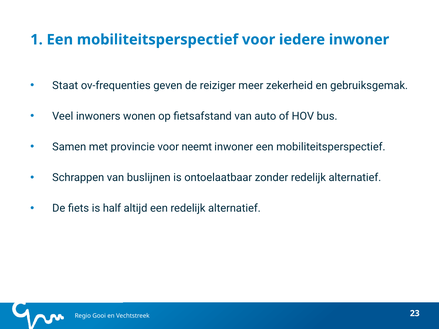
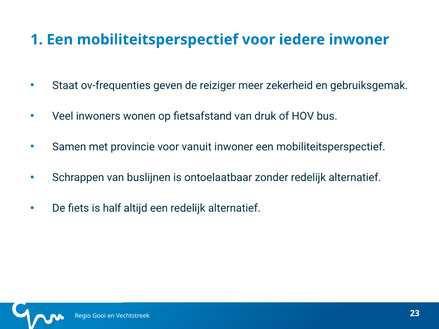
auto: auto -> druk (265, 116)
neemt: neemt -> vanuit (197, 147)
